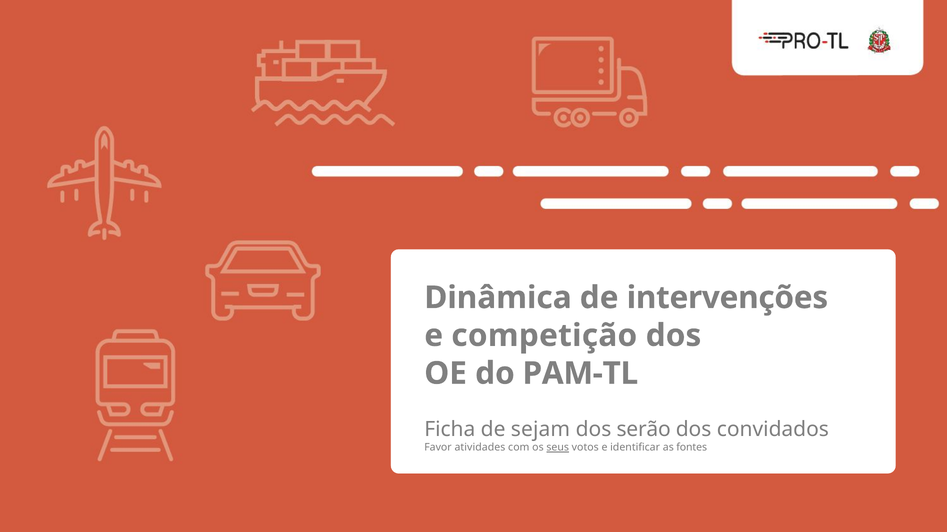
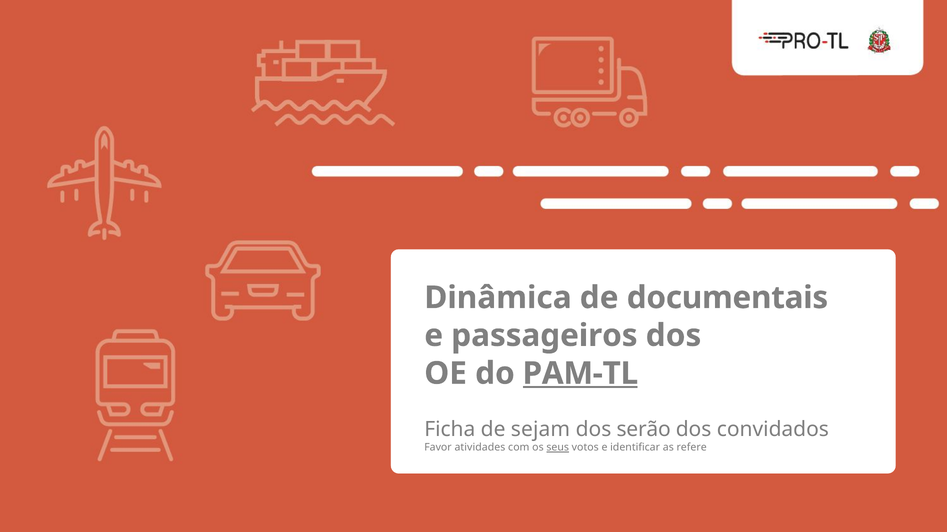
intervenções: intervenções -> documentais (727, 298)
competição: competição -> passageiros (544, 336)
PAM-TL underline: none -> present (580, 374)
fontes: fontes -> refere (692, 448)
